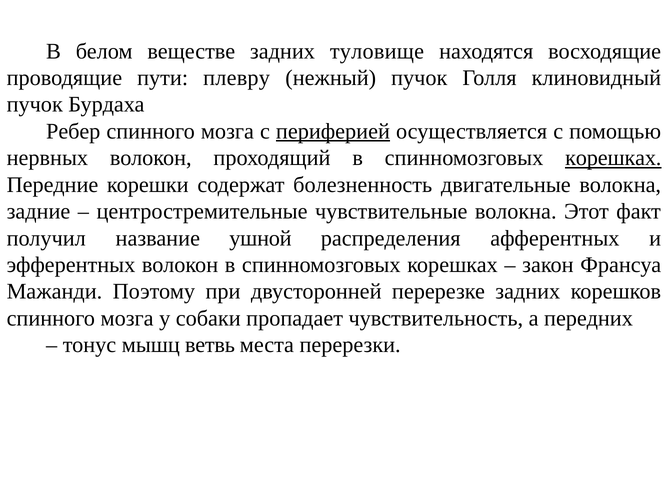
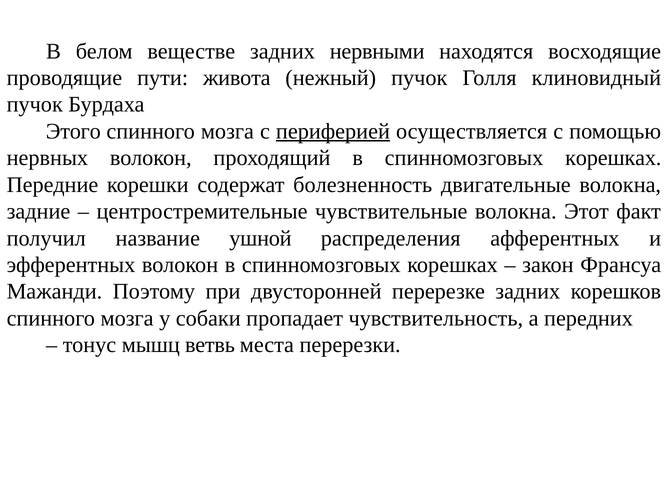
туловище: туловище -> нервными (377, 51)
плевру: плевру -> живота (237, 78)
Ребер: Ребер -> Этого (73, 131)
корешках underline: present -> none (613, 158)
